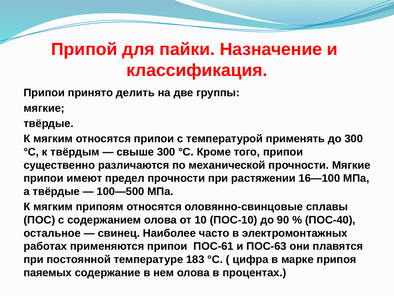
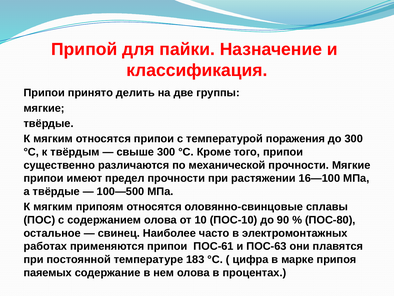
применять: применять -> поражения (295, 139)
ПОС-40: ПОС-40 -> ПОС-80 (330, 220)
